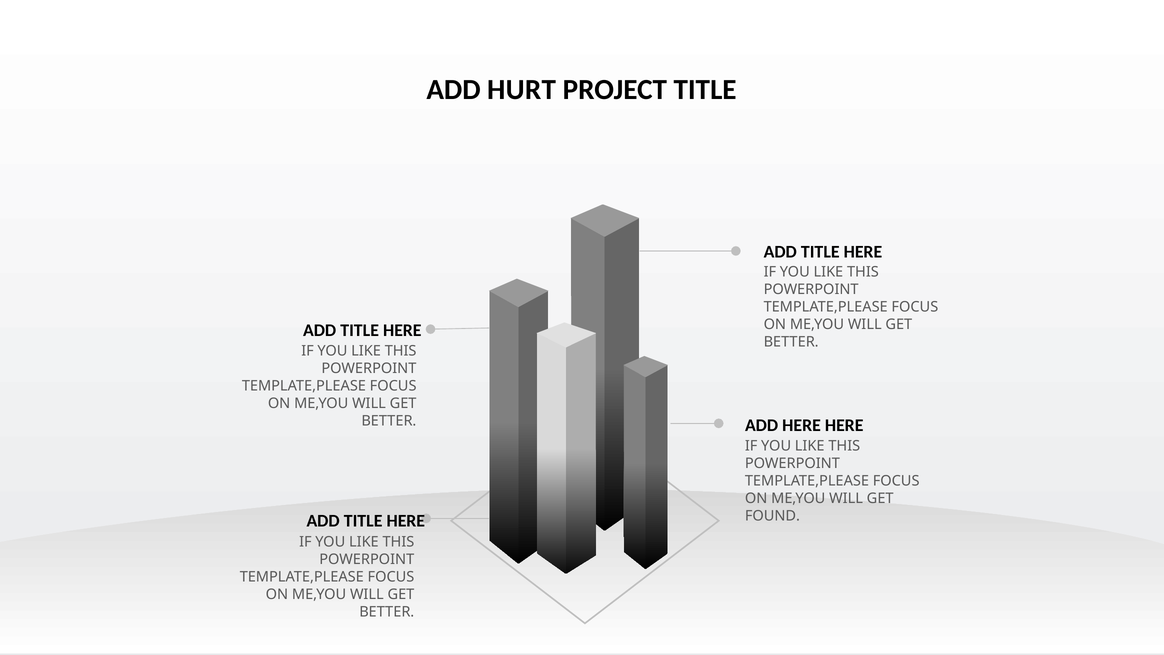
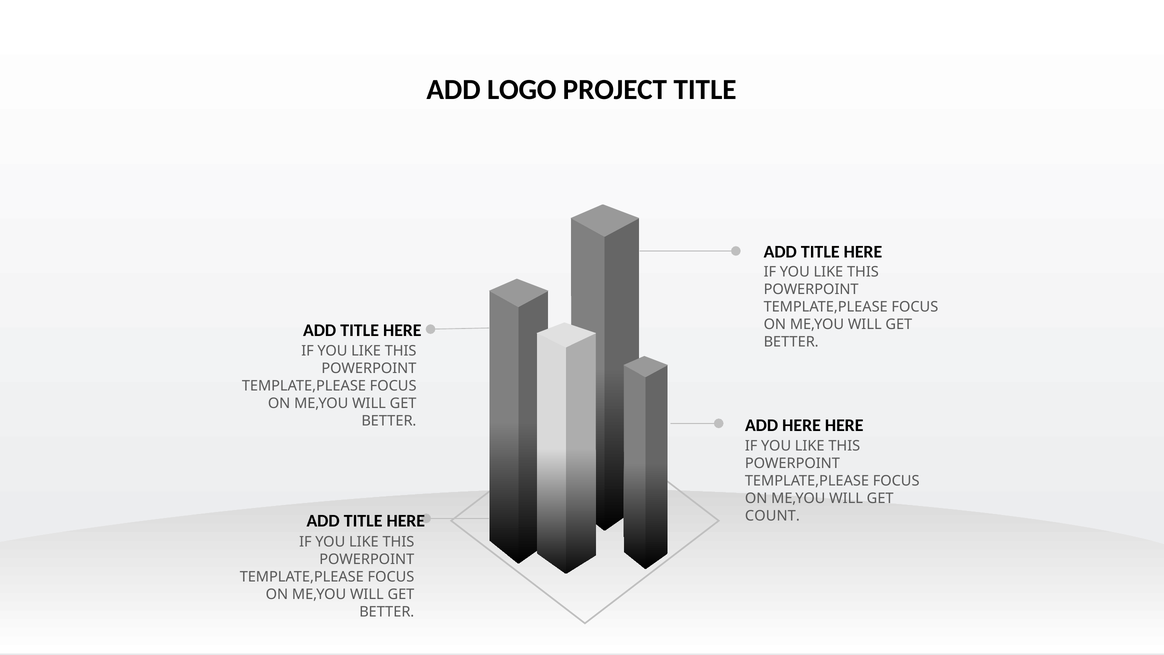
HURT: HURT -> LOGO (522, 90)
FOUND: FOUND -> COUNT (772, 516)
